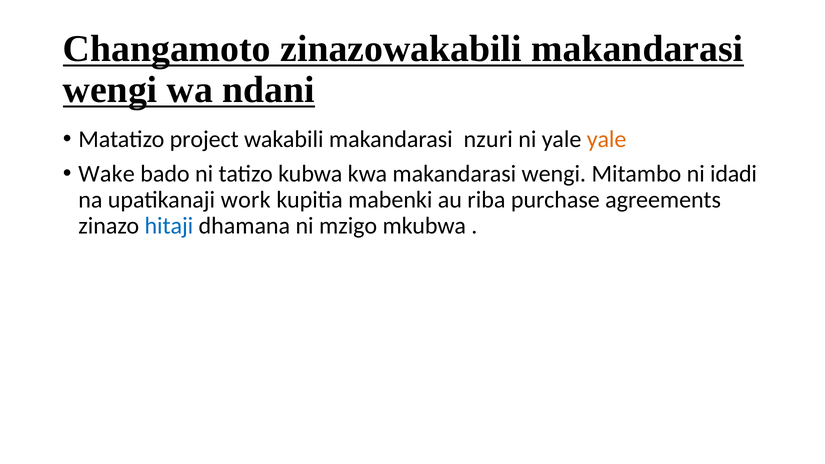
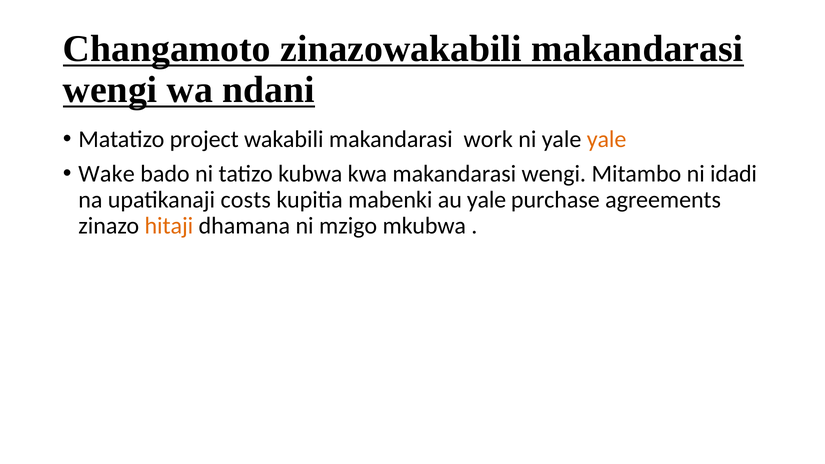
nzuri: nzuri -> work (488, 139)
work: work -> costs (246, 200)
au riba: riba -> yale (487, 200)
hitaji colour: blue -> orange (169, 226)
